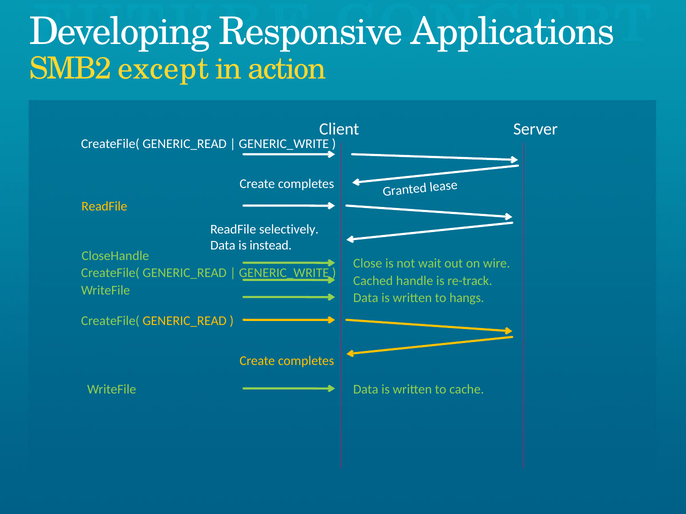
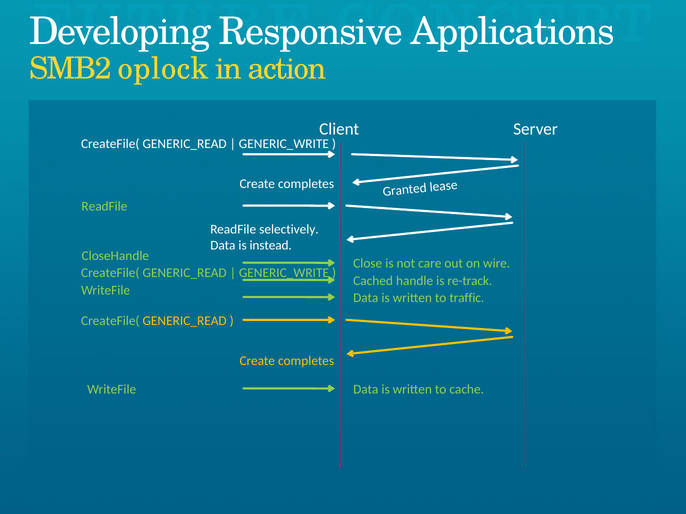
except: except -> oplock (163, 69)
ReadFile colour: yellow -> light green (104, 207)
wait: wait -> care (430, 264)
hangs: hangs -> traffic (467, 298)
